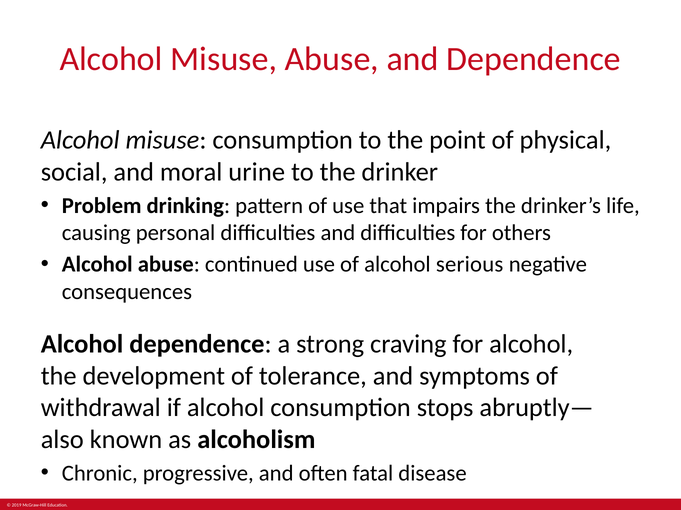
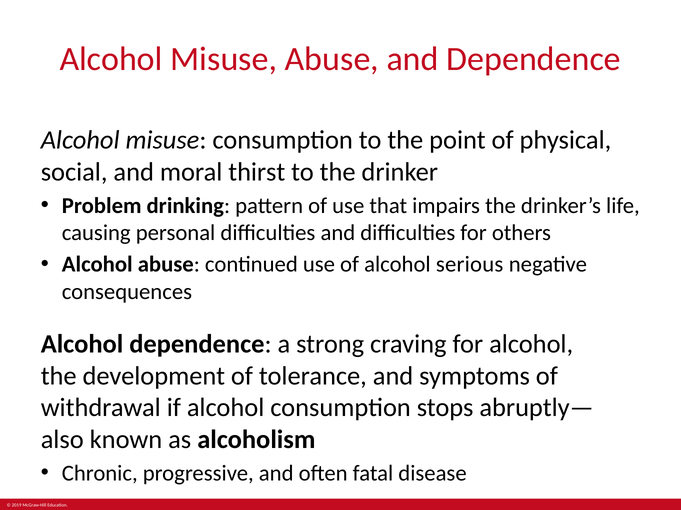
urine: urine -> thirst (257, 172)
